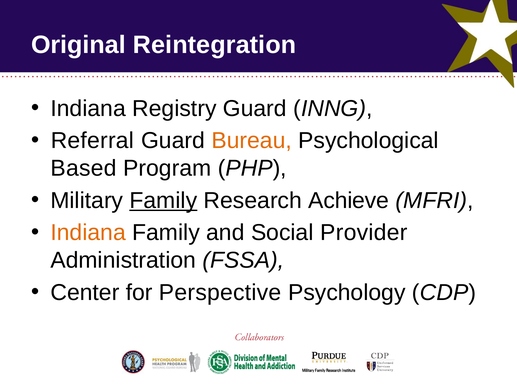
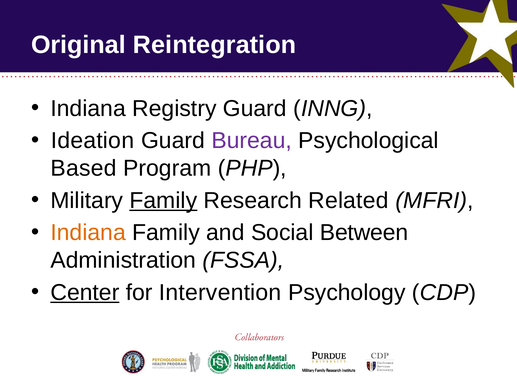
Referral: Referral -> Ideation (92, 141)
Bureau colour: orange -> purple (252, 141)
Achieve: Achieve -> Related (348, 200)
Provider: Provider -> Between (364, 233)
Center underline: none -> present (85, 292)
Perspective: Perspective -> Intervention (220, 292)
